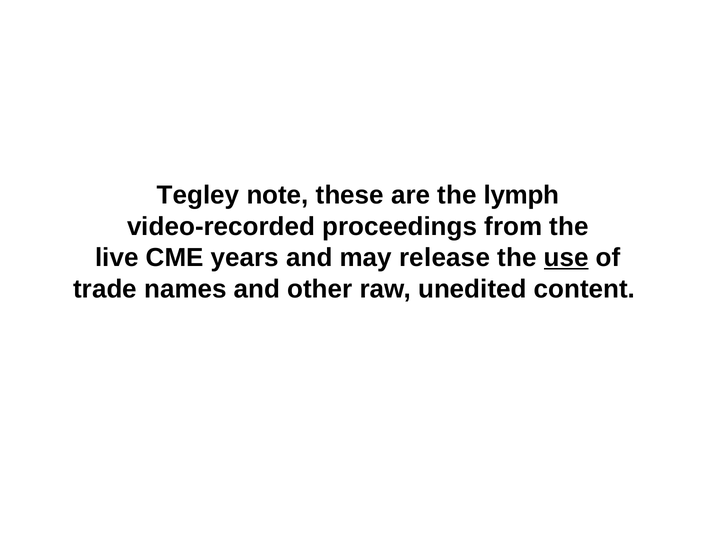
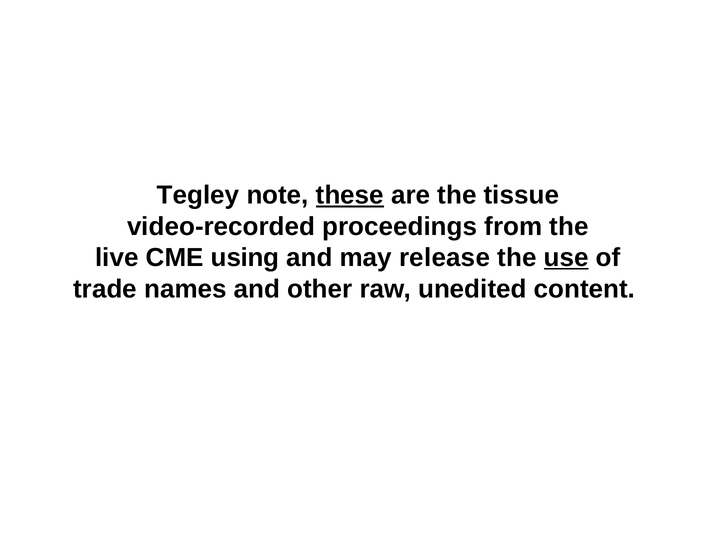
these underline: none -> present (350, 195)
lymph: lymph -> tissue (521, 195)
years: years -> using (245, 258)
